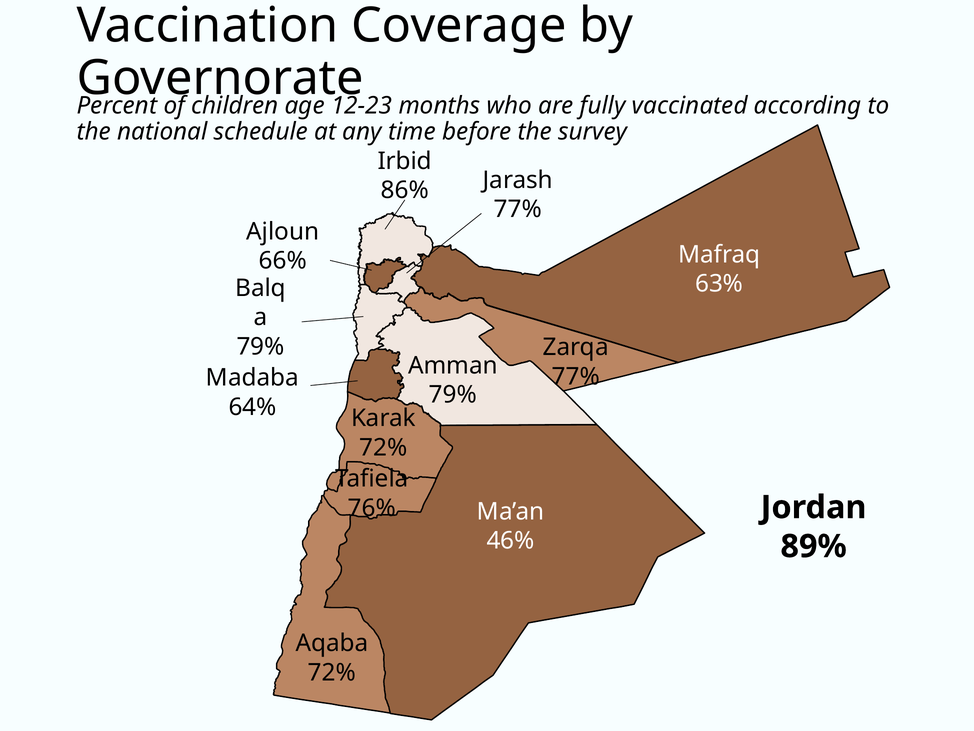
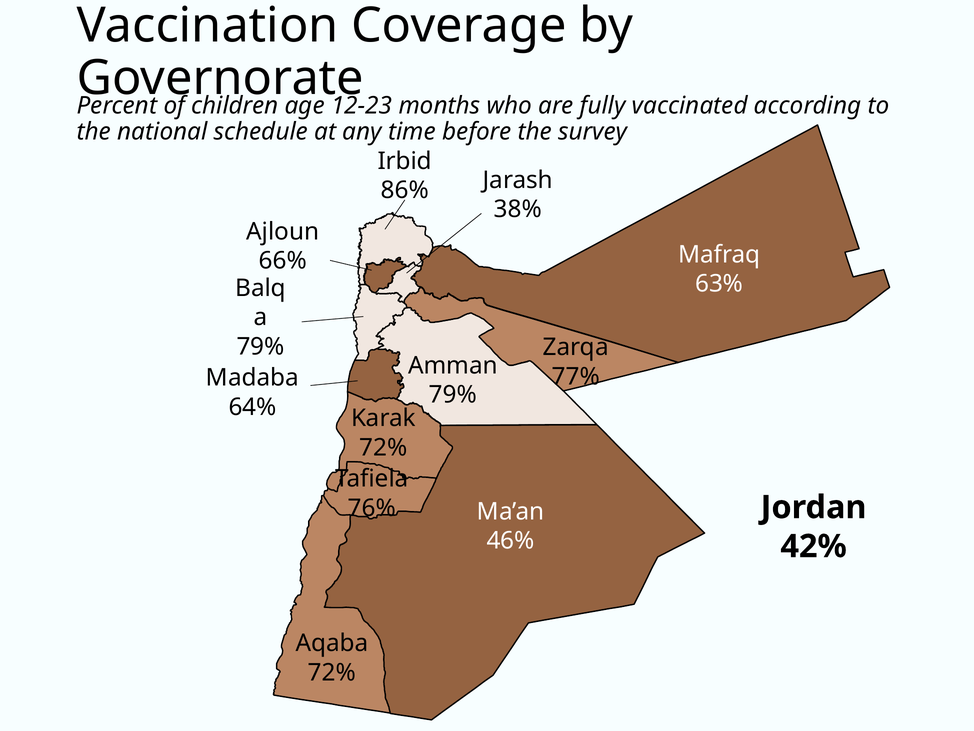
77%: 77% -> 38% (518, 209)
89%: 89% -> 42% (814, 546)
